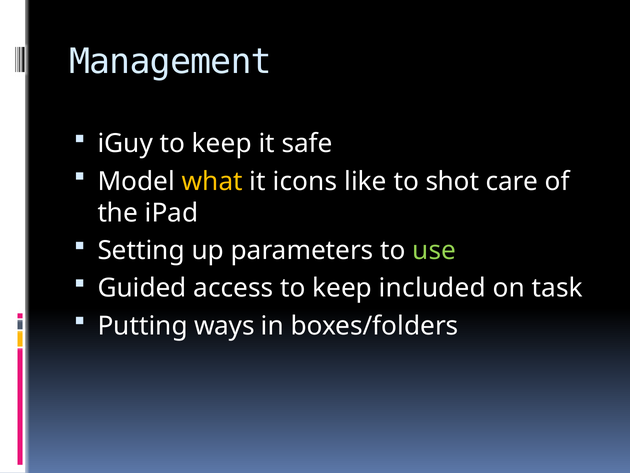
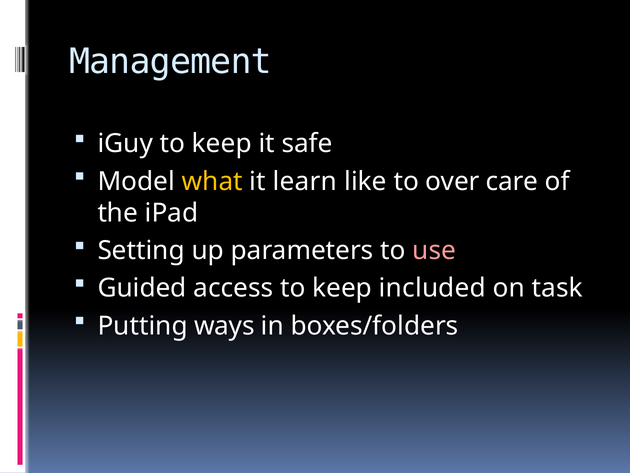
icons: icons -> learn (305, 181)
shot: shot -> over (452, 181)
use colour: light green -> pink (434, 250)
